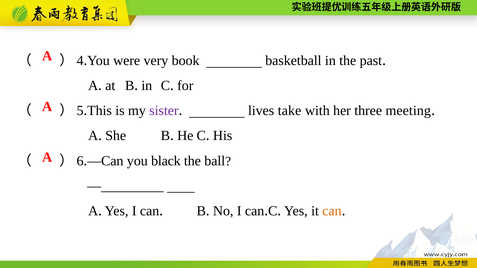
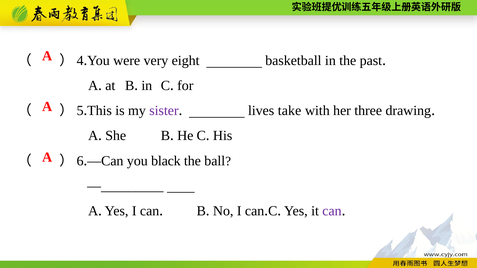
book: book -> eight (186, 61)
meeting: meeting -> drawing (408, 111)
can colour: orange -> purple (332, 211)
